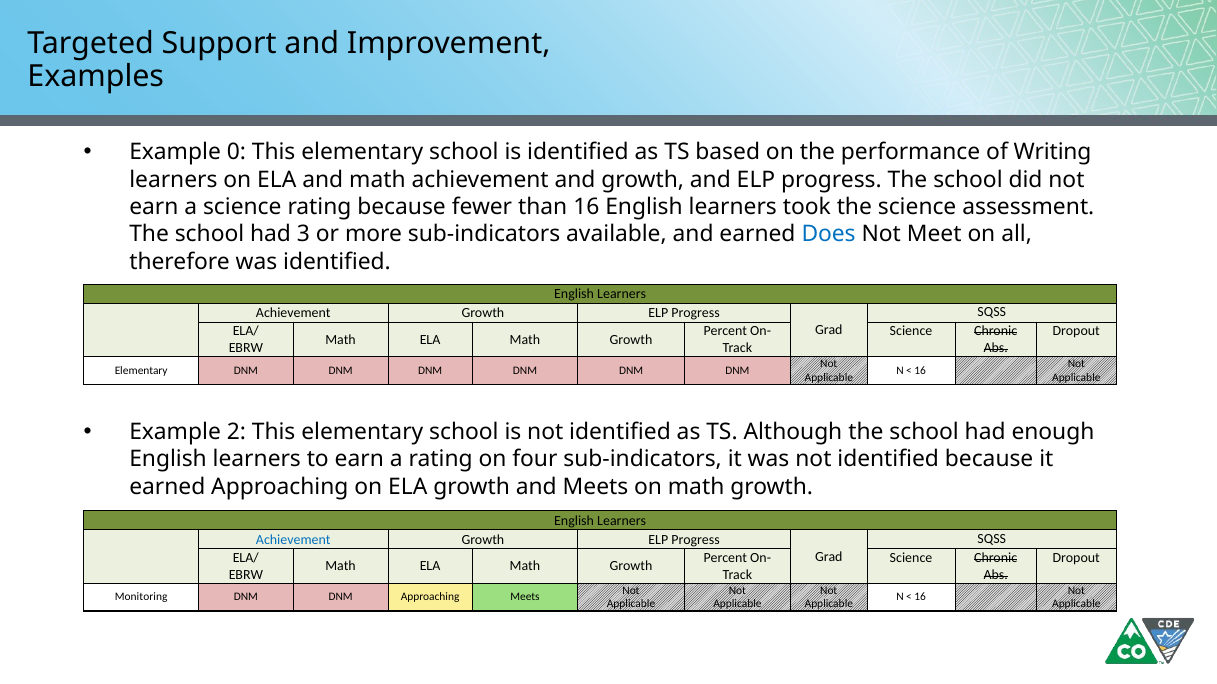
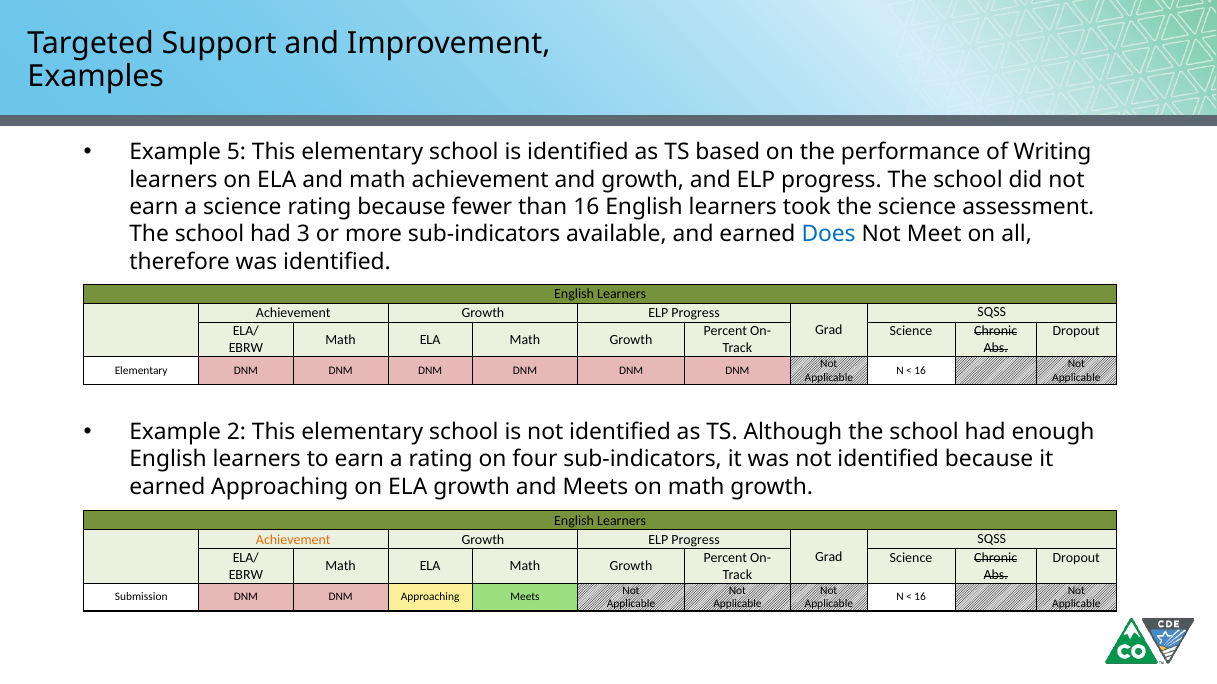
0: 0 -> 5 (236, 152)
Achievement colour: blue -> orange (293, 540)
Monitoring: Monitoring -> Submission (141, 598)
